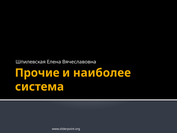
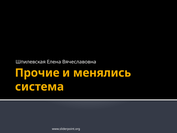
наиболее: наиболее -> менялись (102, 73)
